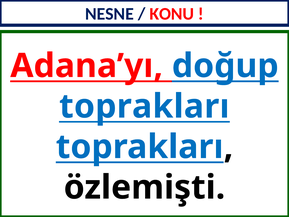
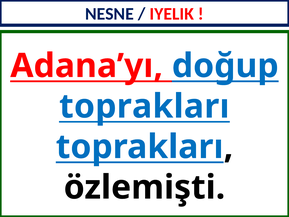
KONU: KONU -> IYELIK (172, 14)
